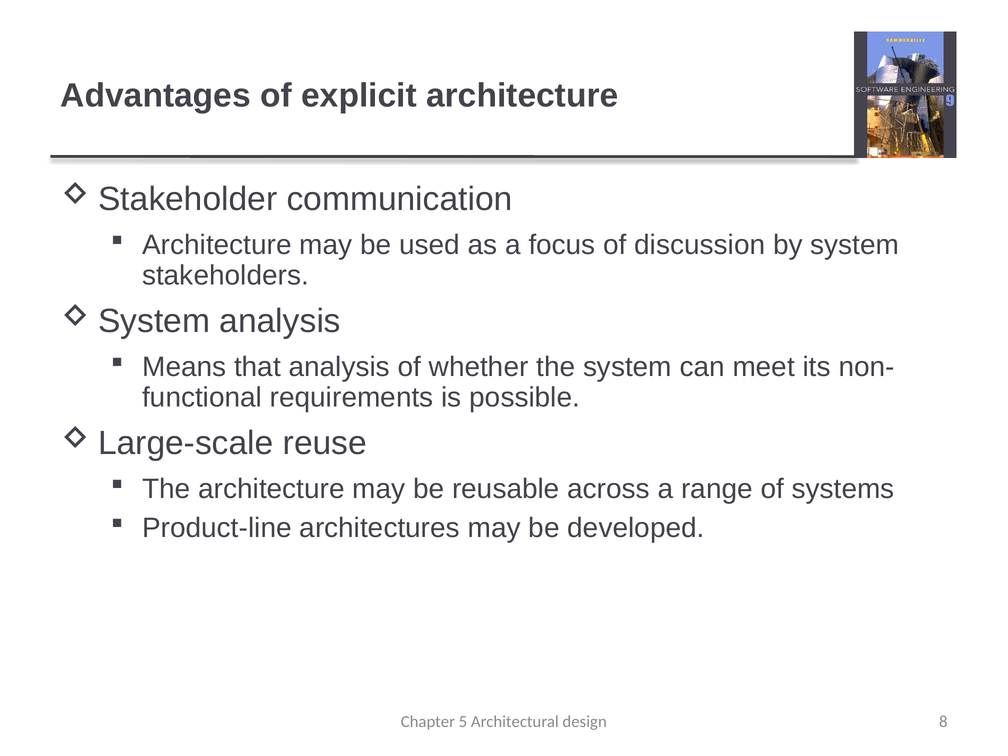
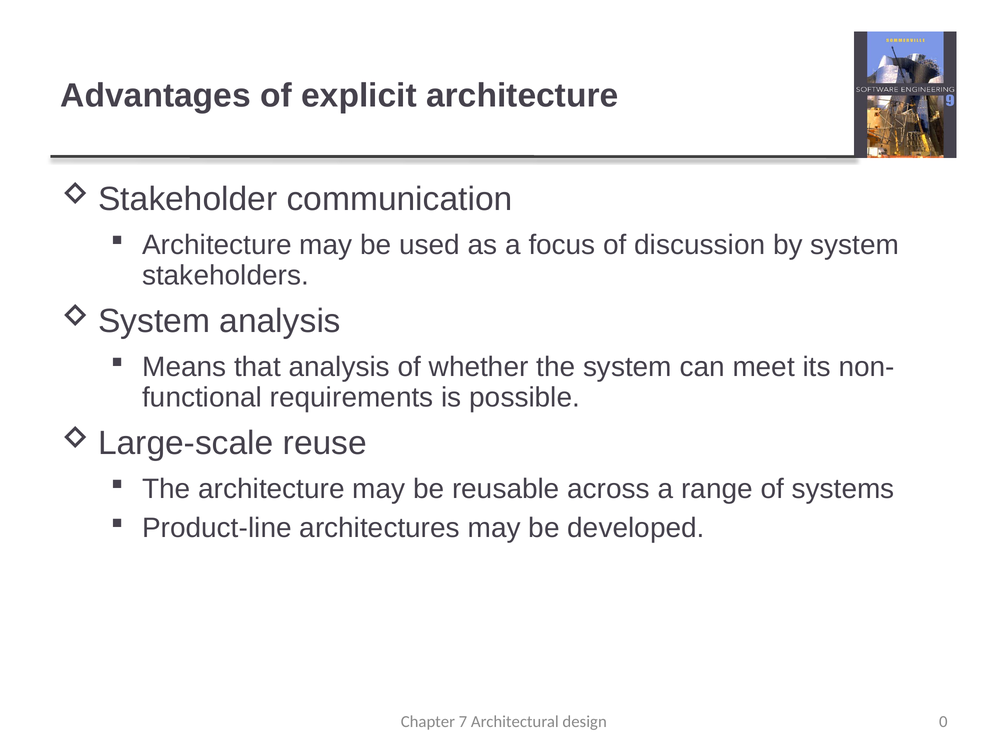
5: 5 -> 7 (463, 722)
8: 8 -> 0 (943, 722)
